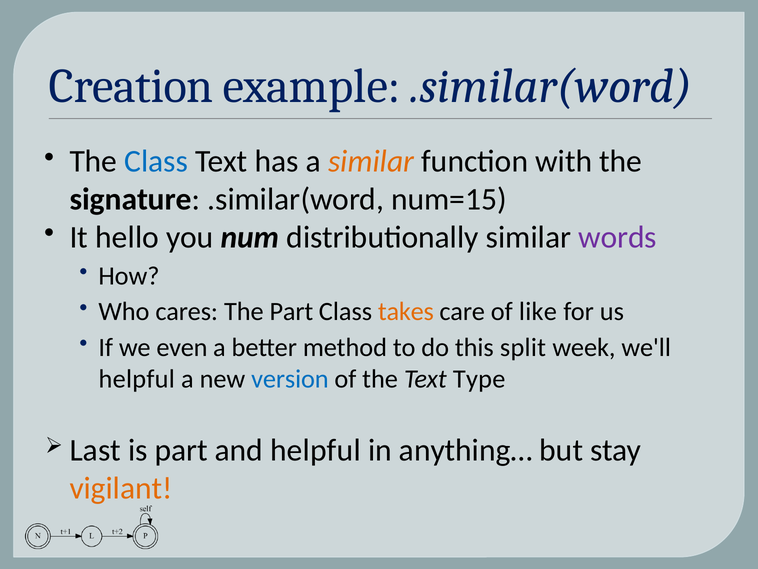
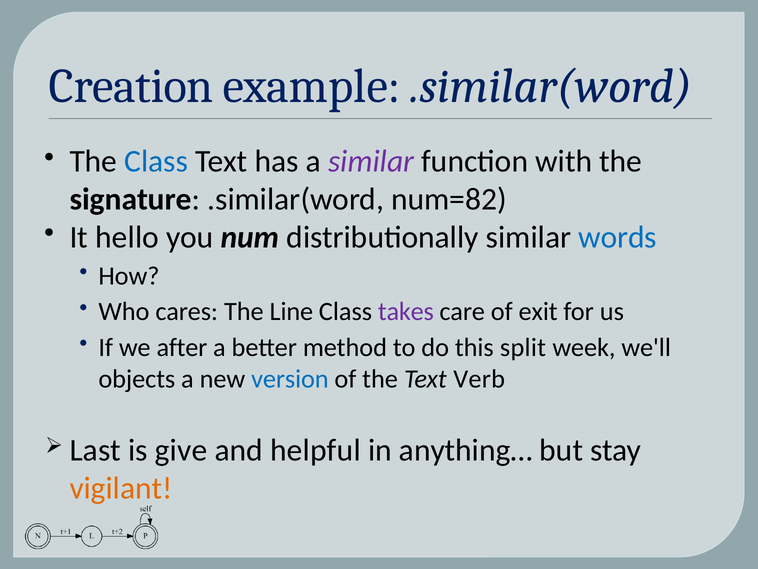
similar colour: orange -> purple (371, 161)
num=15: num=15 -> num=82 (449, 199)
words colour: purple -> blue (618, 237)
The Part: Part -> Line (291, 312)
takes colour: orange -> purple (406, 312)
like: like -> exit (538, 312)
even: even -> after (182, 347)
helpful: helpful -> objects (137, 379)
Type: Type -> Verb (479, 379)
is part: part -> give (181, 450)
